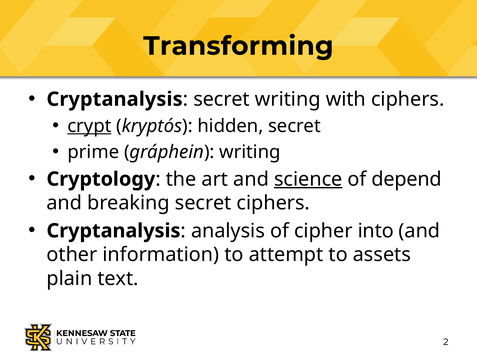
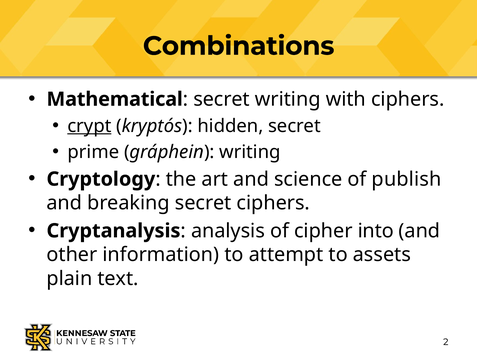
Transforming: Transforming -> Combinations (239, 46)
Cryptanalysis: Cryptanalysis -> Mathematical (115, 99)
science underline: present -> none (308, 179)
depend: depend -> publish (407, 179)
